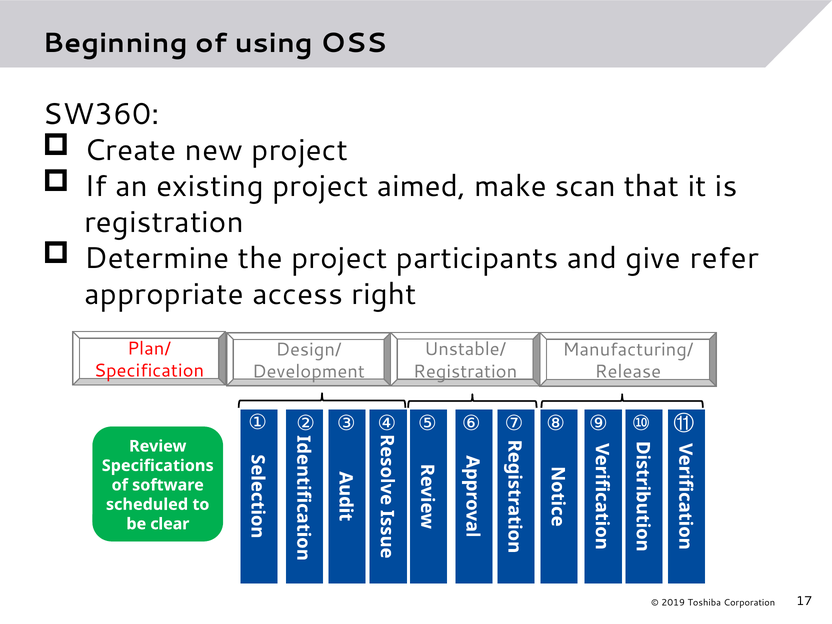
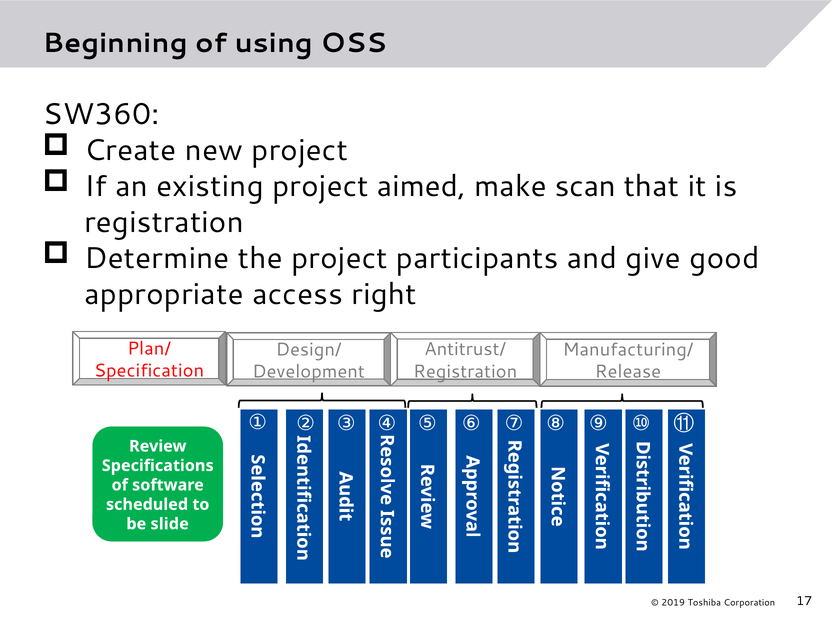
refer: refer -> good (724, 258)
Unstable/: Unstable/ -> Antitrust/ (465, 349)
clear: clear -> slide (170, 524)
